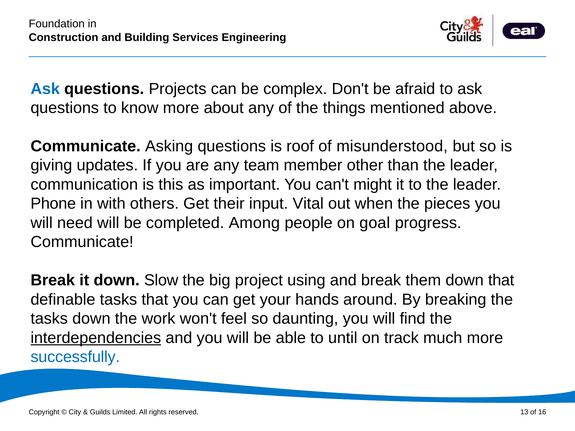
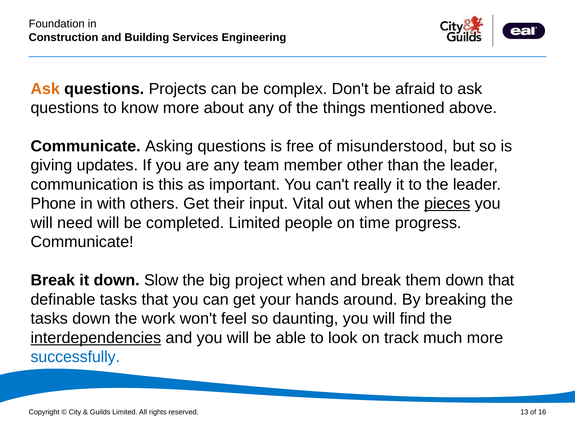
Ask colour: blue -> orange (45, 89)
roof: roof -> free (300, 146)
might: might -> really (372, 185)
pieces underline: none -> present (447, 204)
completed Among: Among -> Limited (254, 223)
goal: goal -> time (375, 223)
project using: using -> when (306, 281)
until: until -> look (343, 338)
